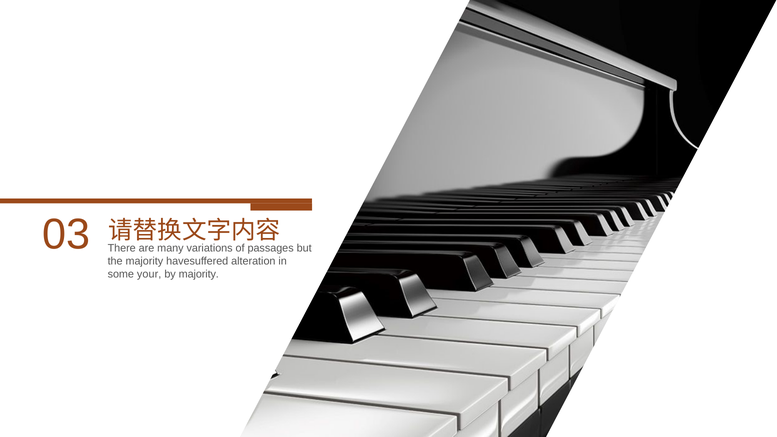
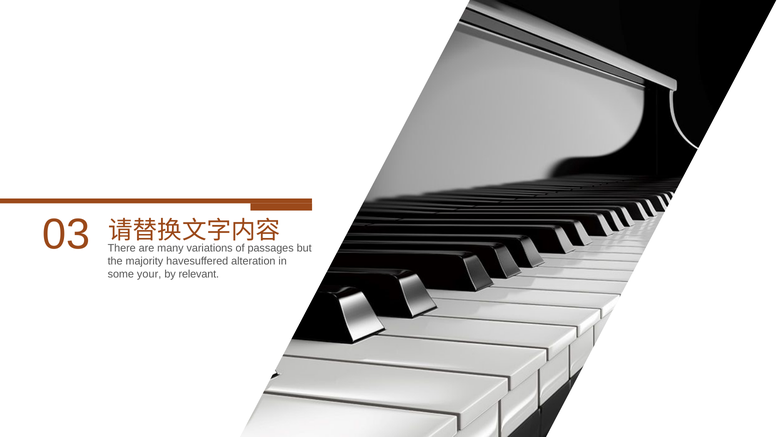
by majority: majority -> relevant (199, 274)
